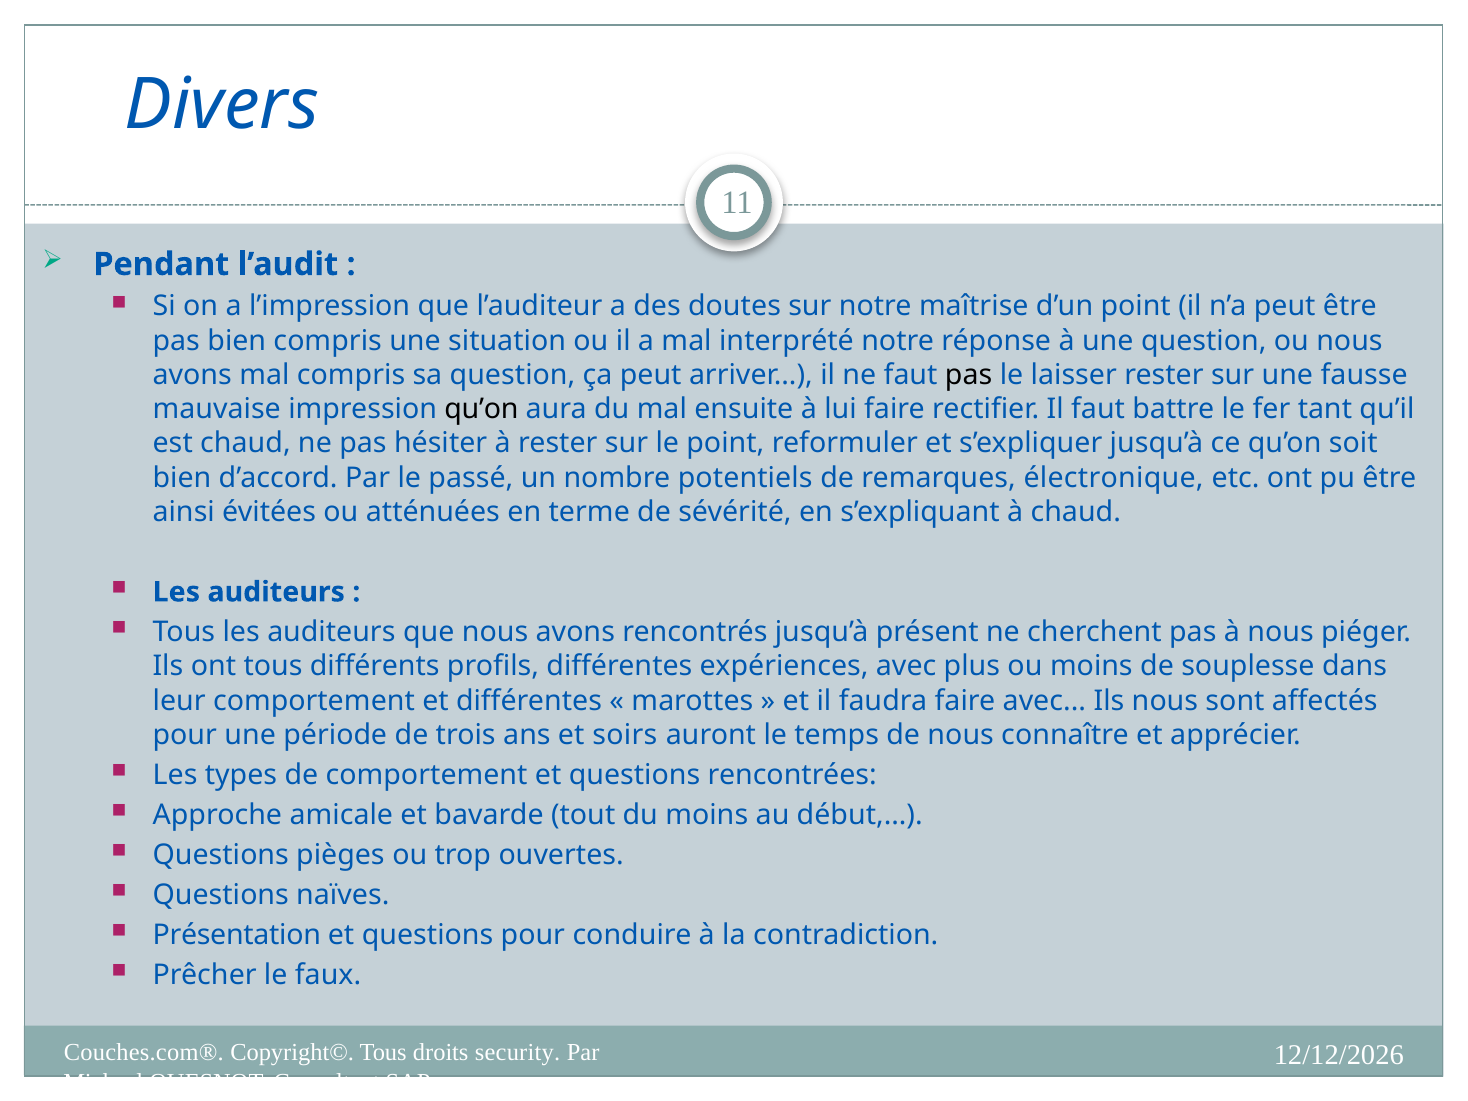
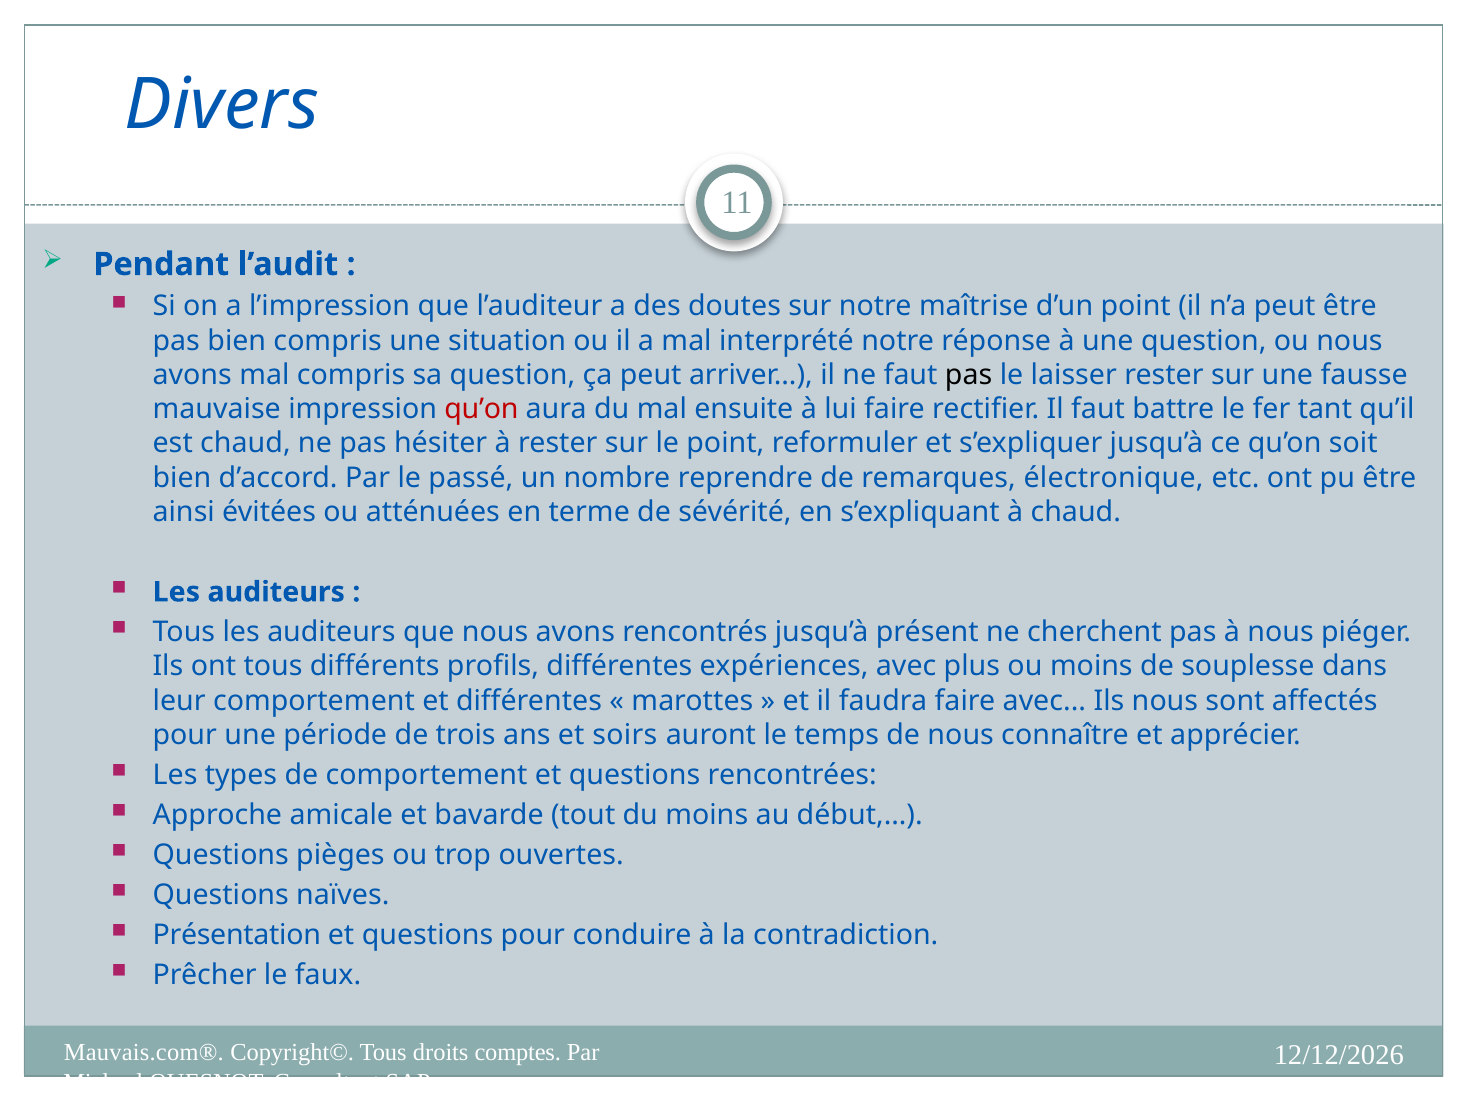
qu’on colour: black -> red (481, 409)
potentiels: potentiels -> reprendre (745, 478)
Couches.com®: Couches.com® -> Mauvais.com® (144, 1053)
security: security -> comptes (518, 1053)
